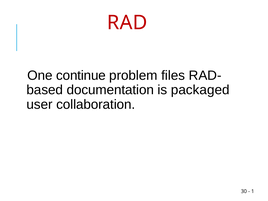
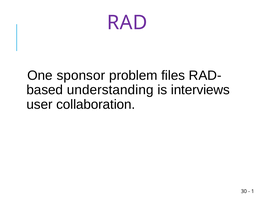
RAD colour: red -> purple (127, 23)
continue: continue -> sponsor (81, 75)
documentation: documentation -> understanding (110, 90)
packaged: packaged -> interviews (200, 90)
